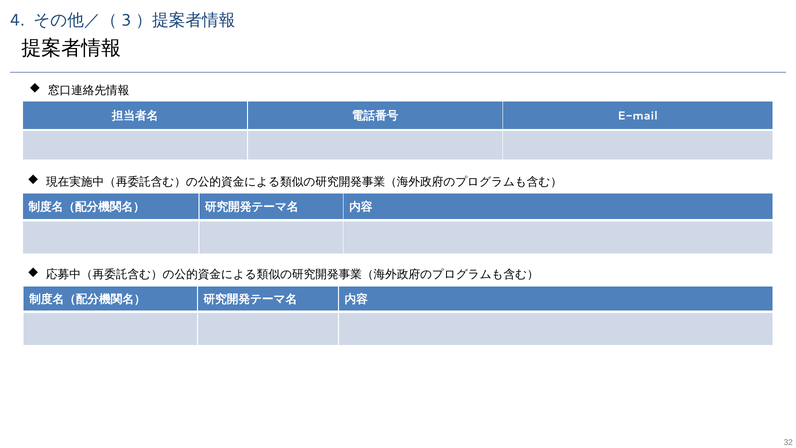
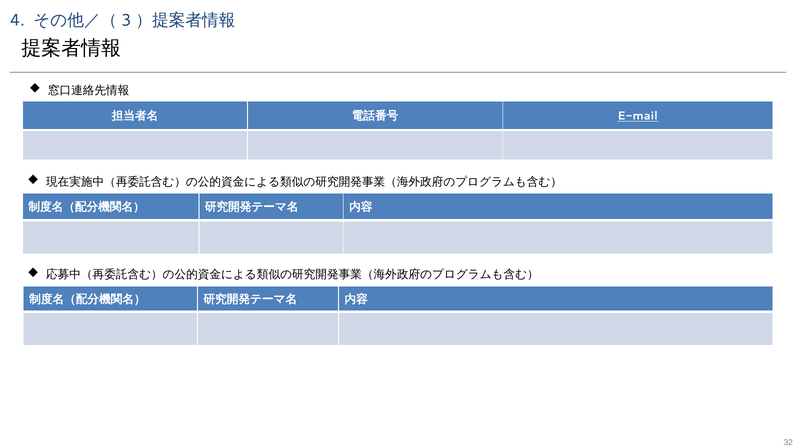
E-mail underline: none -> present (638, 116)
